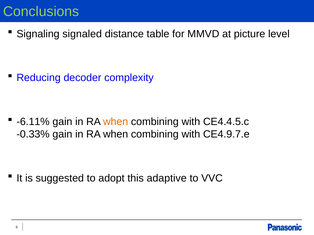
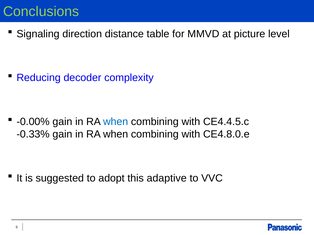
signaled: signaled -> direction (82, 34)
-6.11%: -6.11% -> -0.00% (33, 122)
when colour: orange -> blue (116, 122)
CE4.9.7.e: CE4.9.7.e -> CE4.8.0.e (226, 134)
